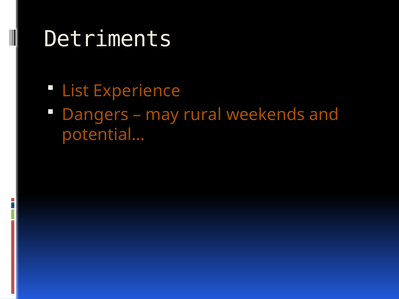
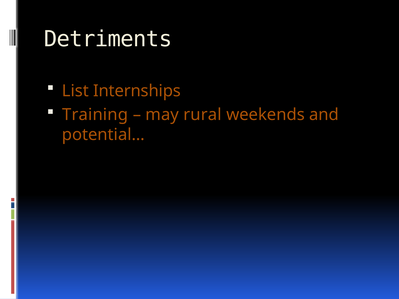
Experience: Experience -> Internships (137, 91)
Dangers: Dangers -> Training (95, 115)
